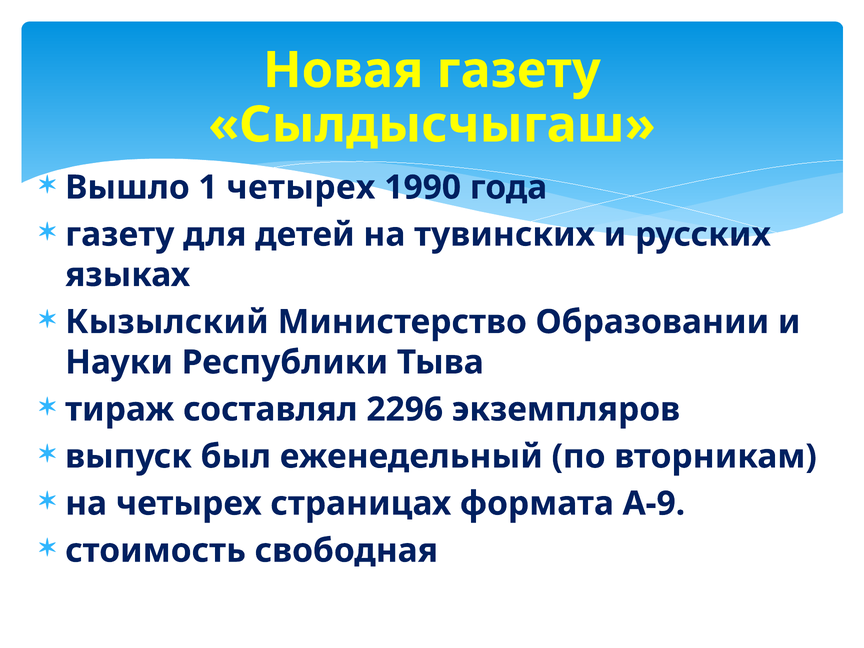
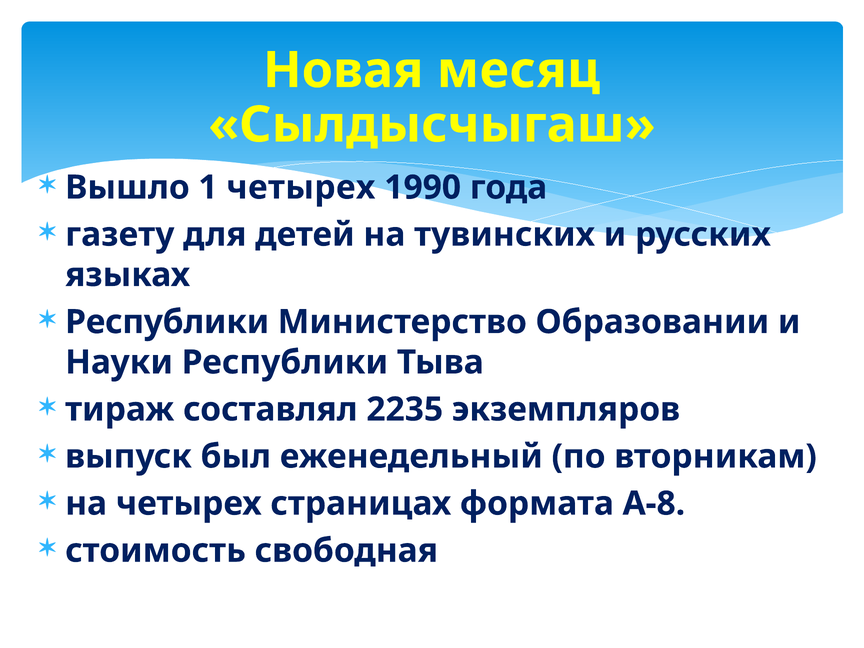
Новая газету: газету -> месяц (518, 70)
Кызылский: Кызылский -> Республики (167, 322)
2296: 2296 -> 2235 (405, 409)
А-9: А-9 -> А-8 (654, 504)
